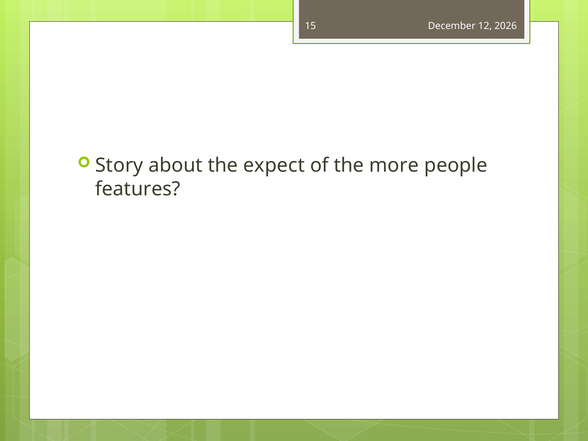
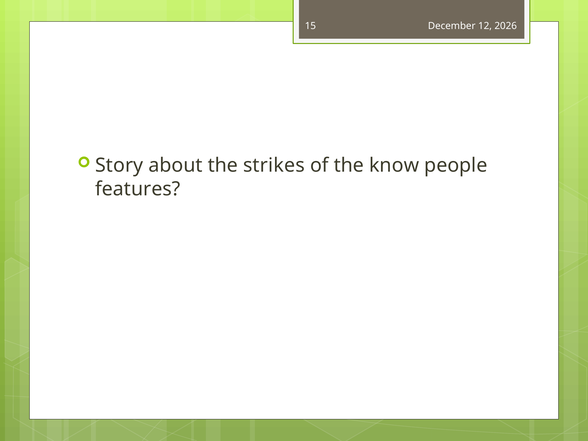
expect: expect -> strikes (274, 166)
more: more -> know (394, 166)
